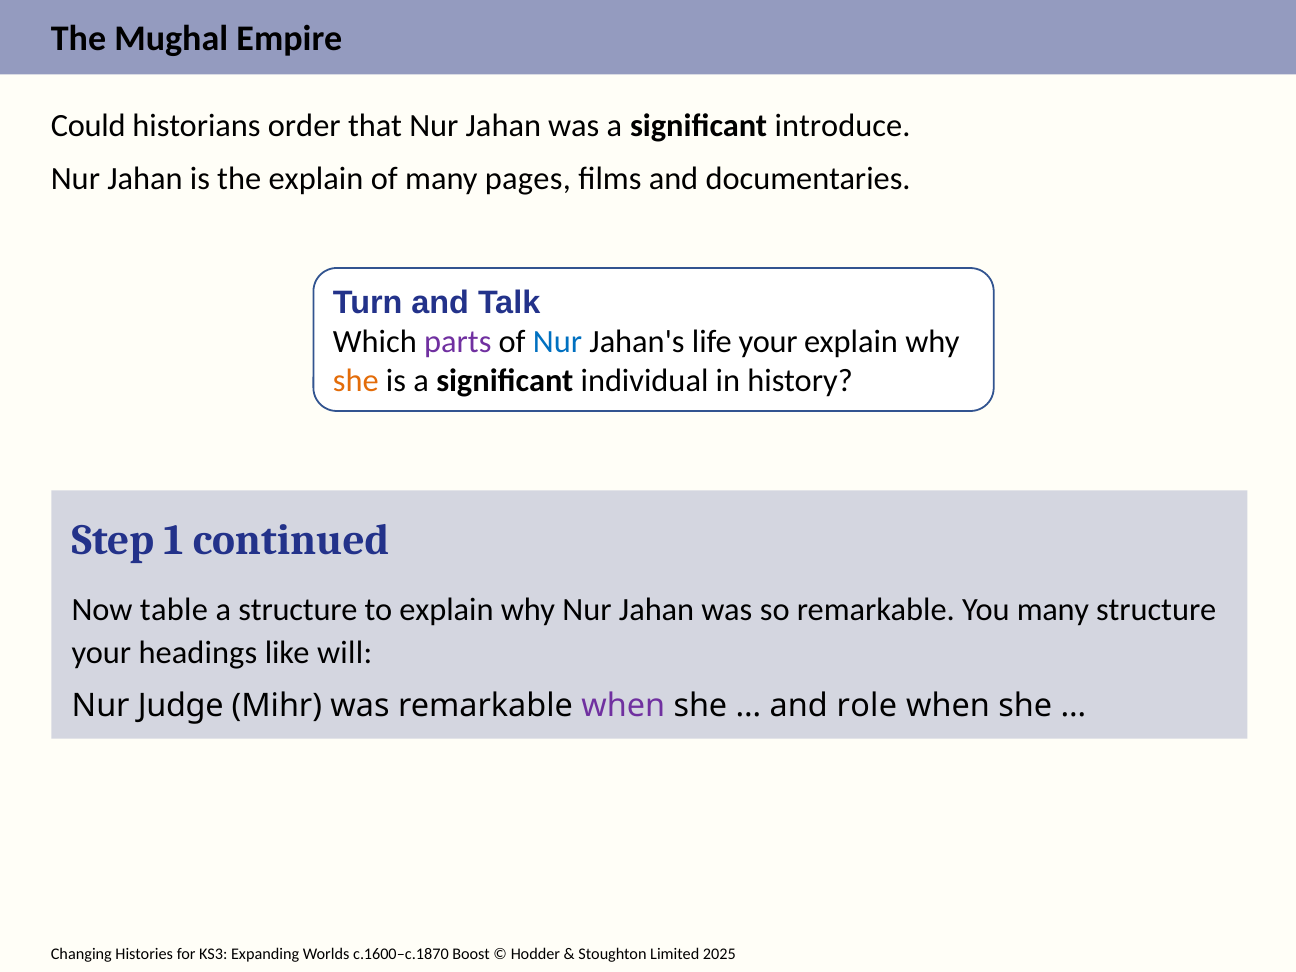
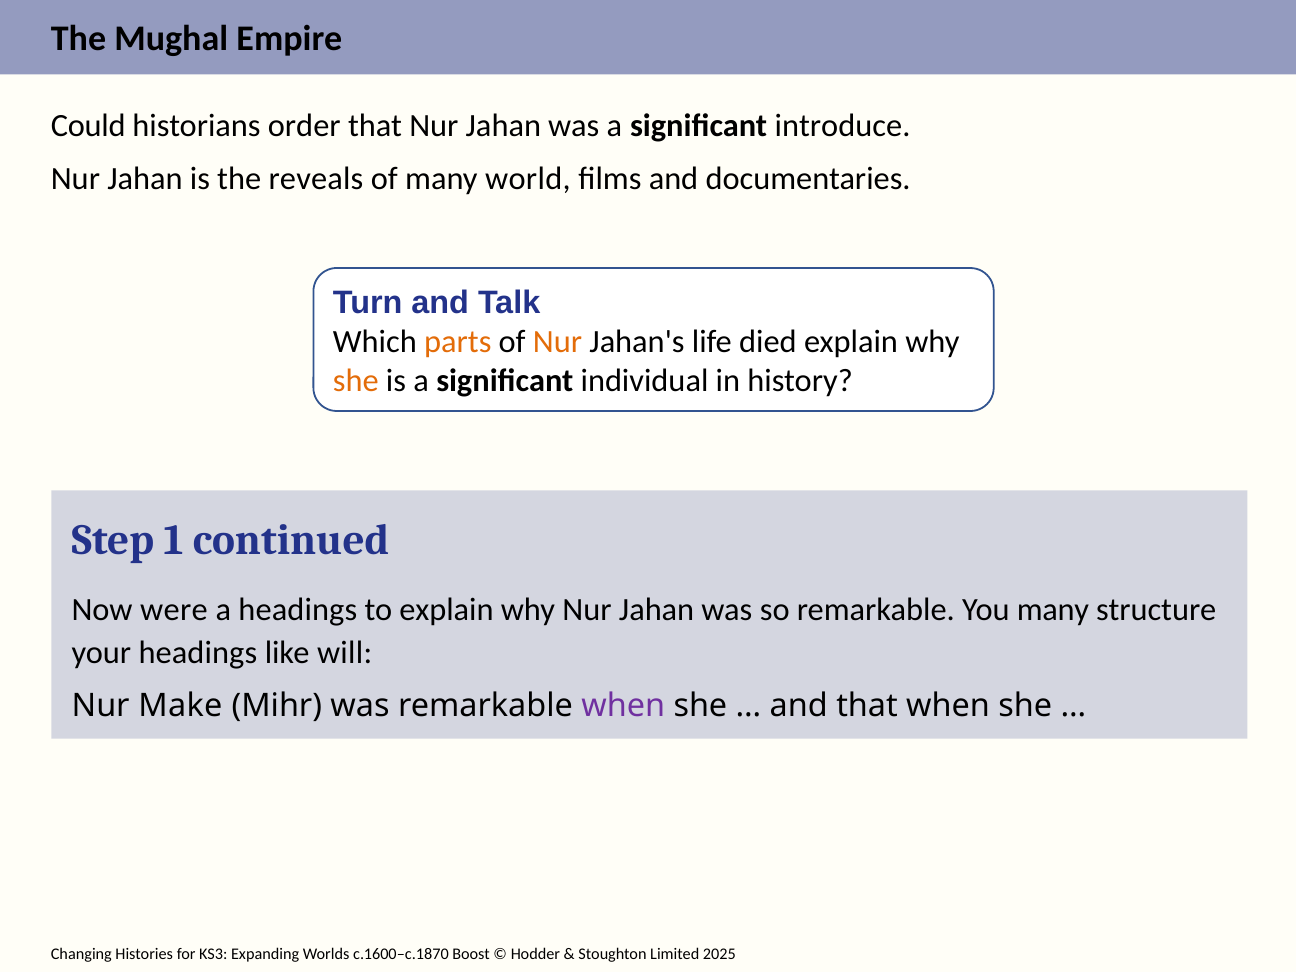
the explain: explain -> reveals (316, 179)
pages: pages -> world (528, 179)
parts colour: purple -> orange (458, 342)
Nur colour: blue -> orange (558, 342)
life your: your -> died (768, 342)
table: table -> were (174, 610)
a structure: structure -> headings (298, 610)
Judge: Judge -> Make (180, 706)
and role: role -> that (867, 706)
